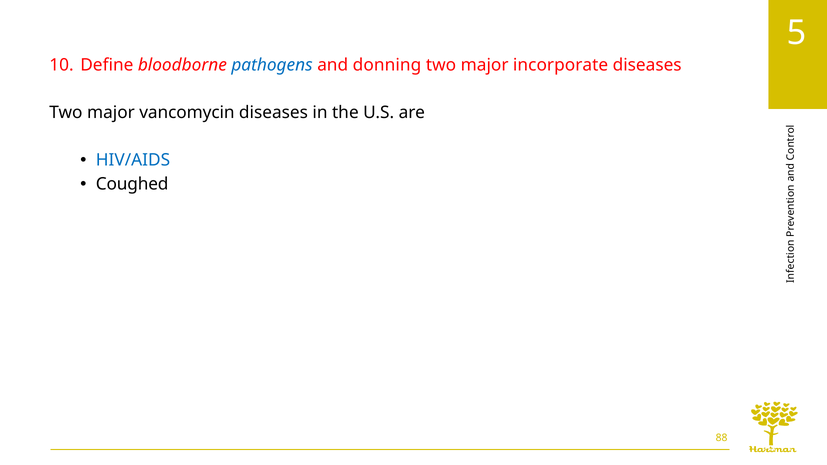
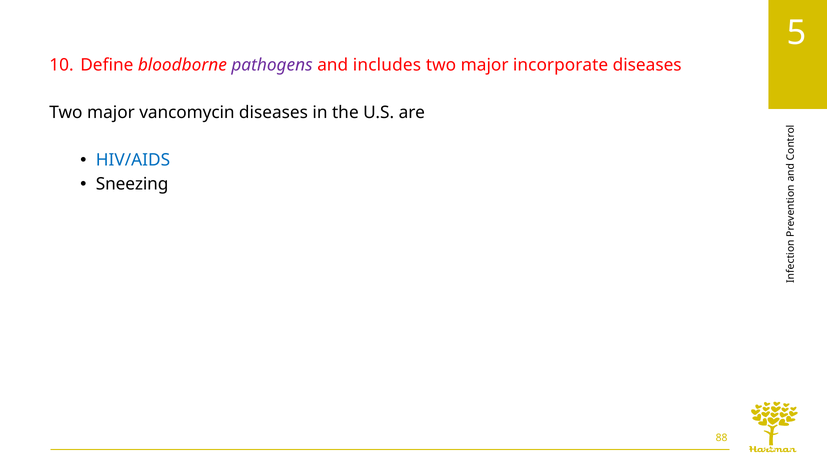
pathogens colour: blue -> purple (272, 65)
donning: donning -> includes (387, 65)
Coughed: Coughed -> Sneezing (132, 184)
